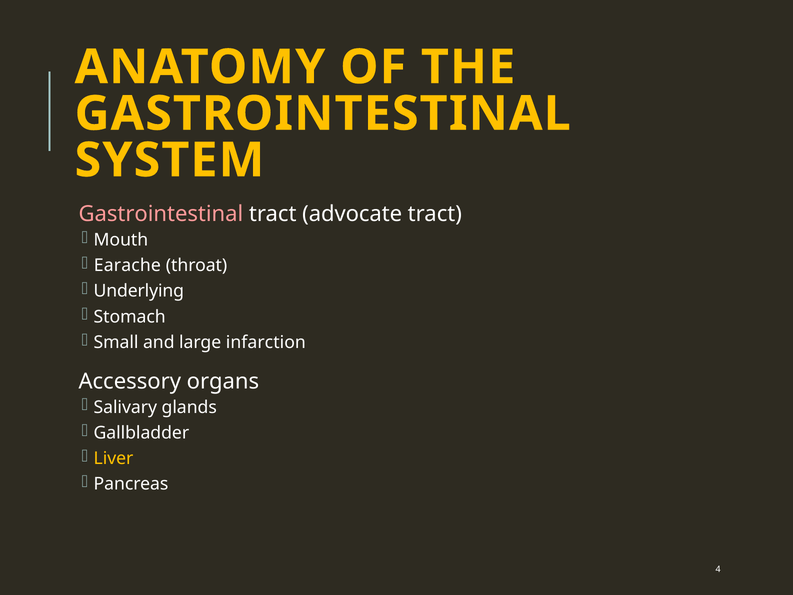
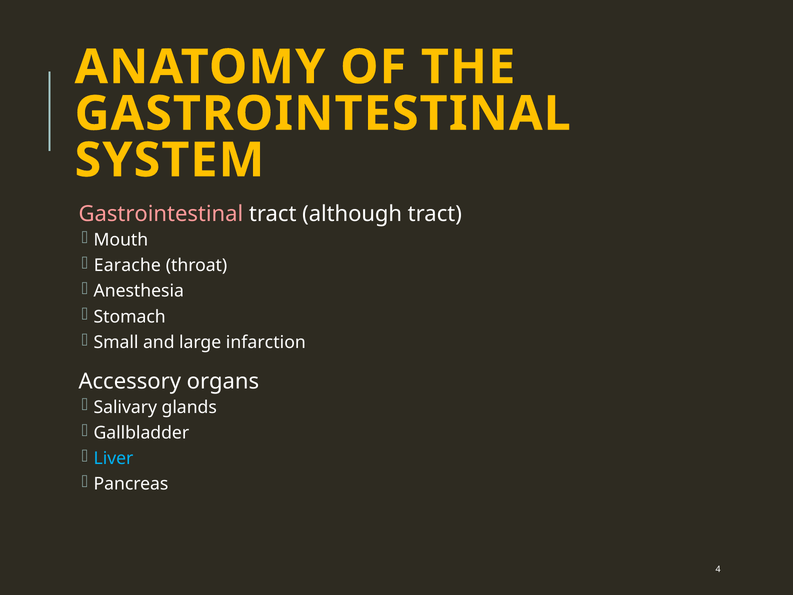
advocate: advocate -> although (352, 214)
Underlying: Underlying -> Anesthesia (139, 291)
Liver colour: yellow -> light blue (113, 458)
